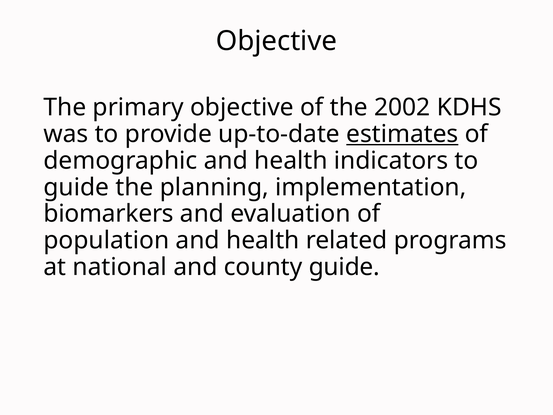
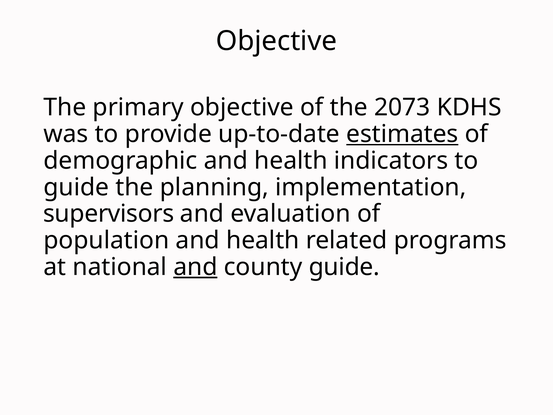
2002: 2002 -> 2073 (402, 107)
biomarkers: biomarkers -> supervisors (109, 214)
and underline: none -> present (195, 267)
